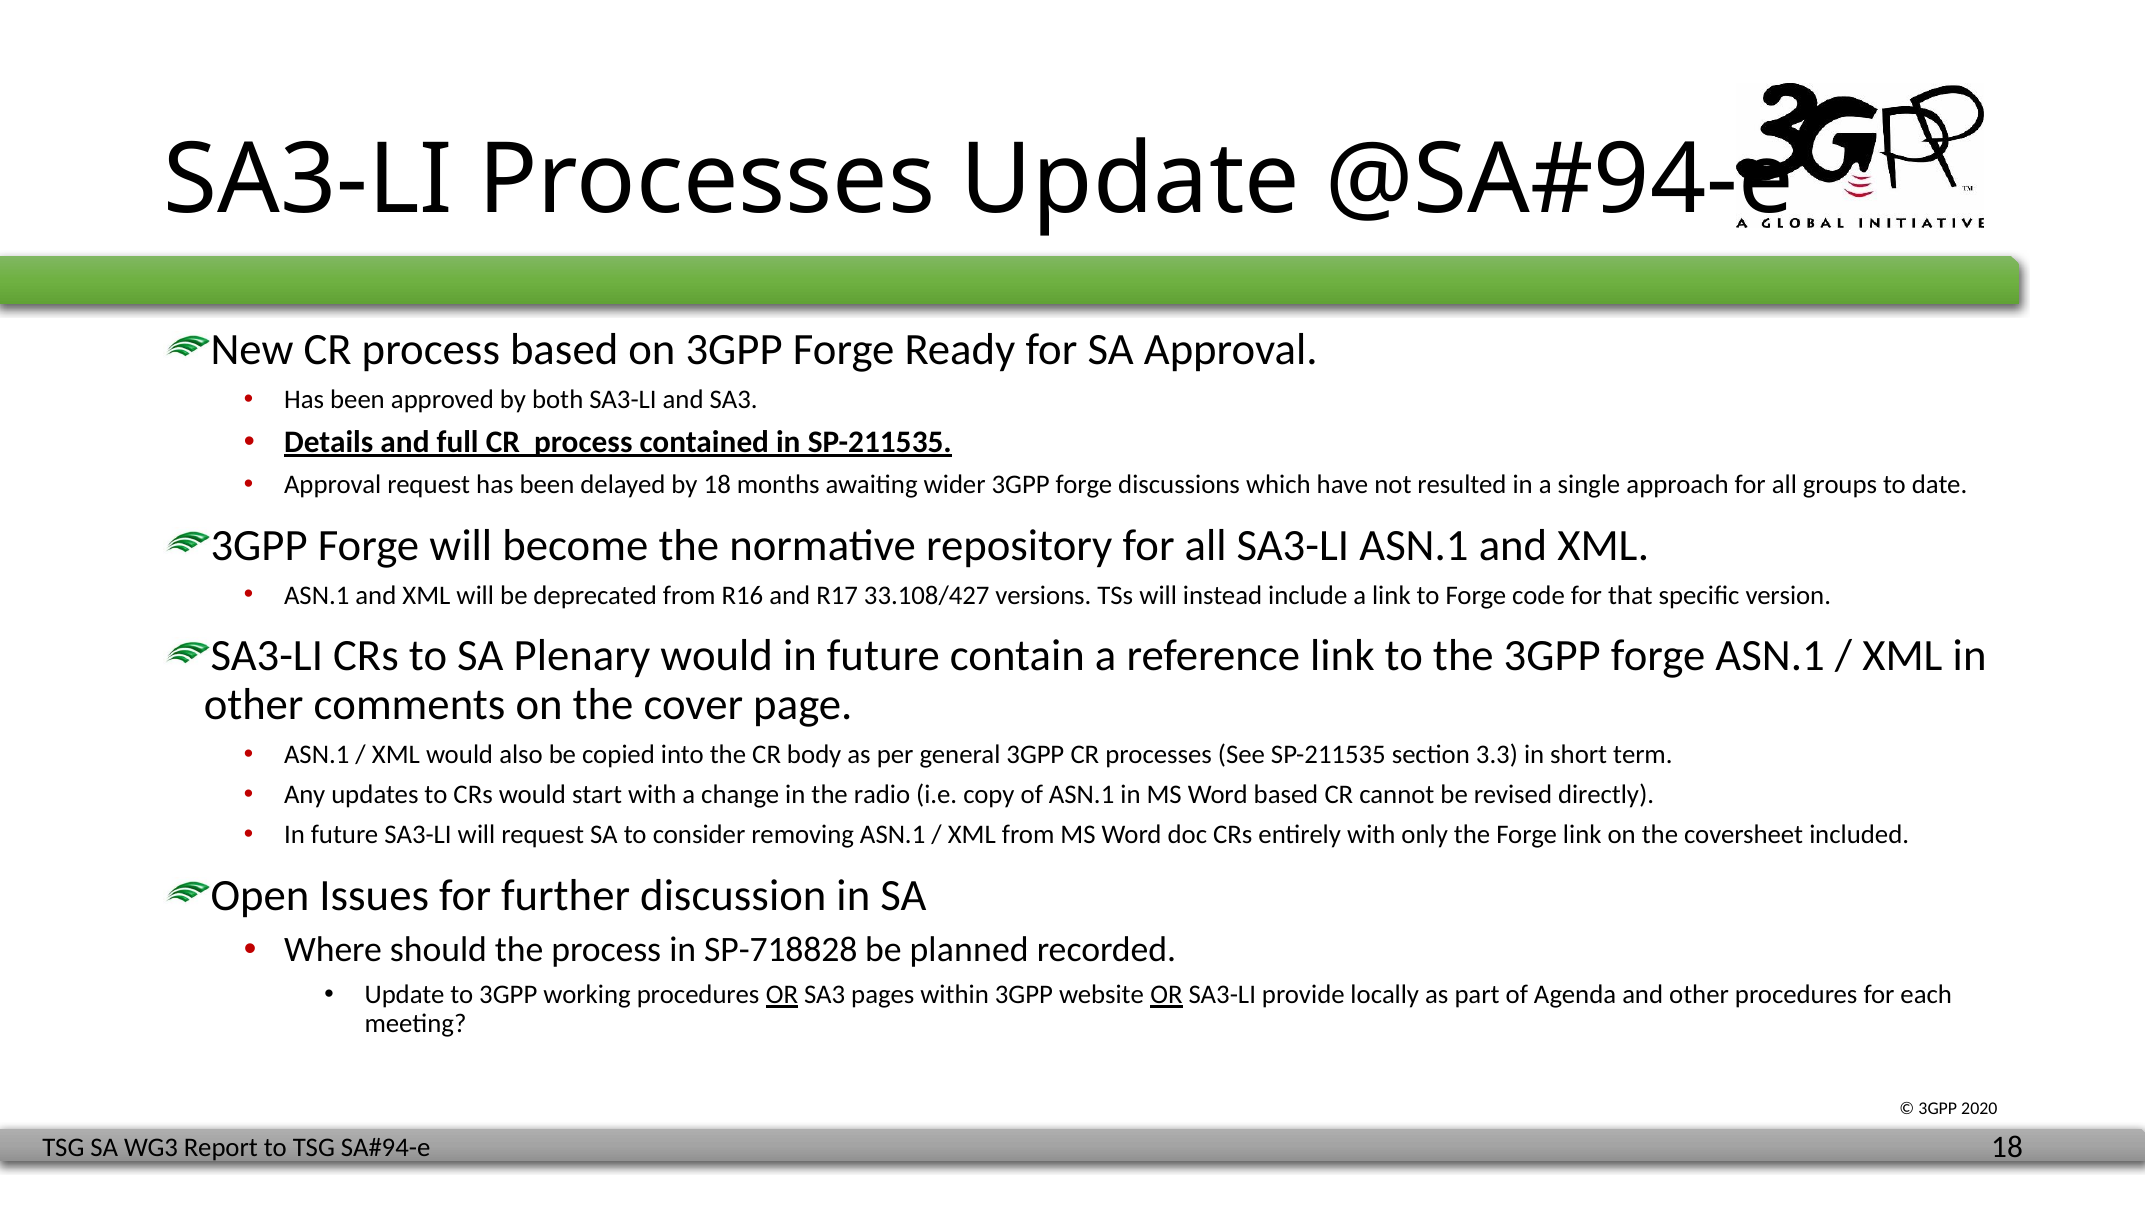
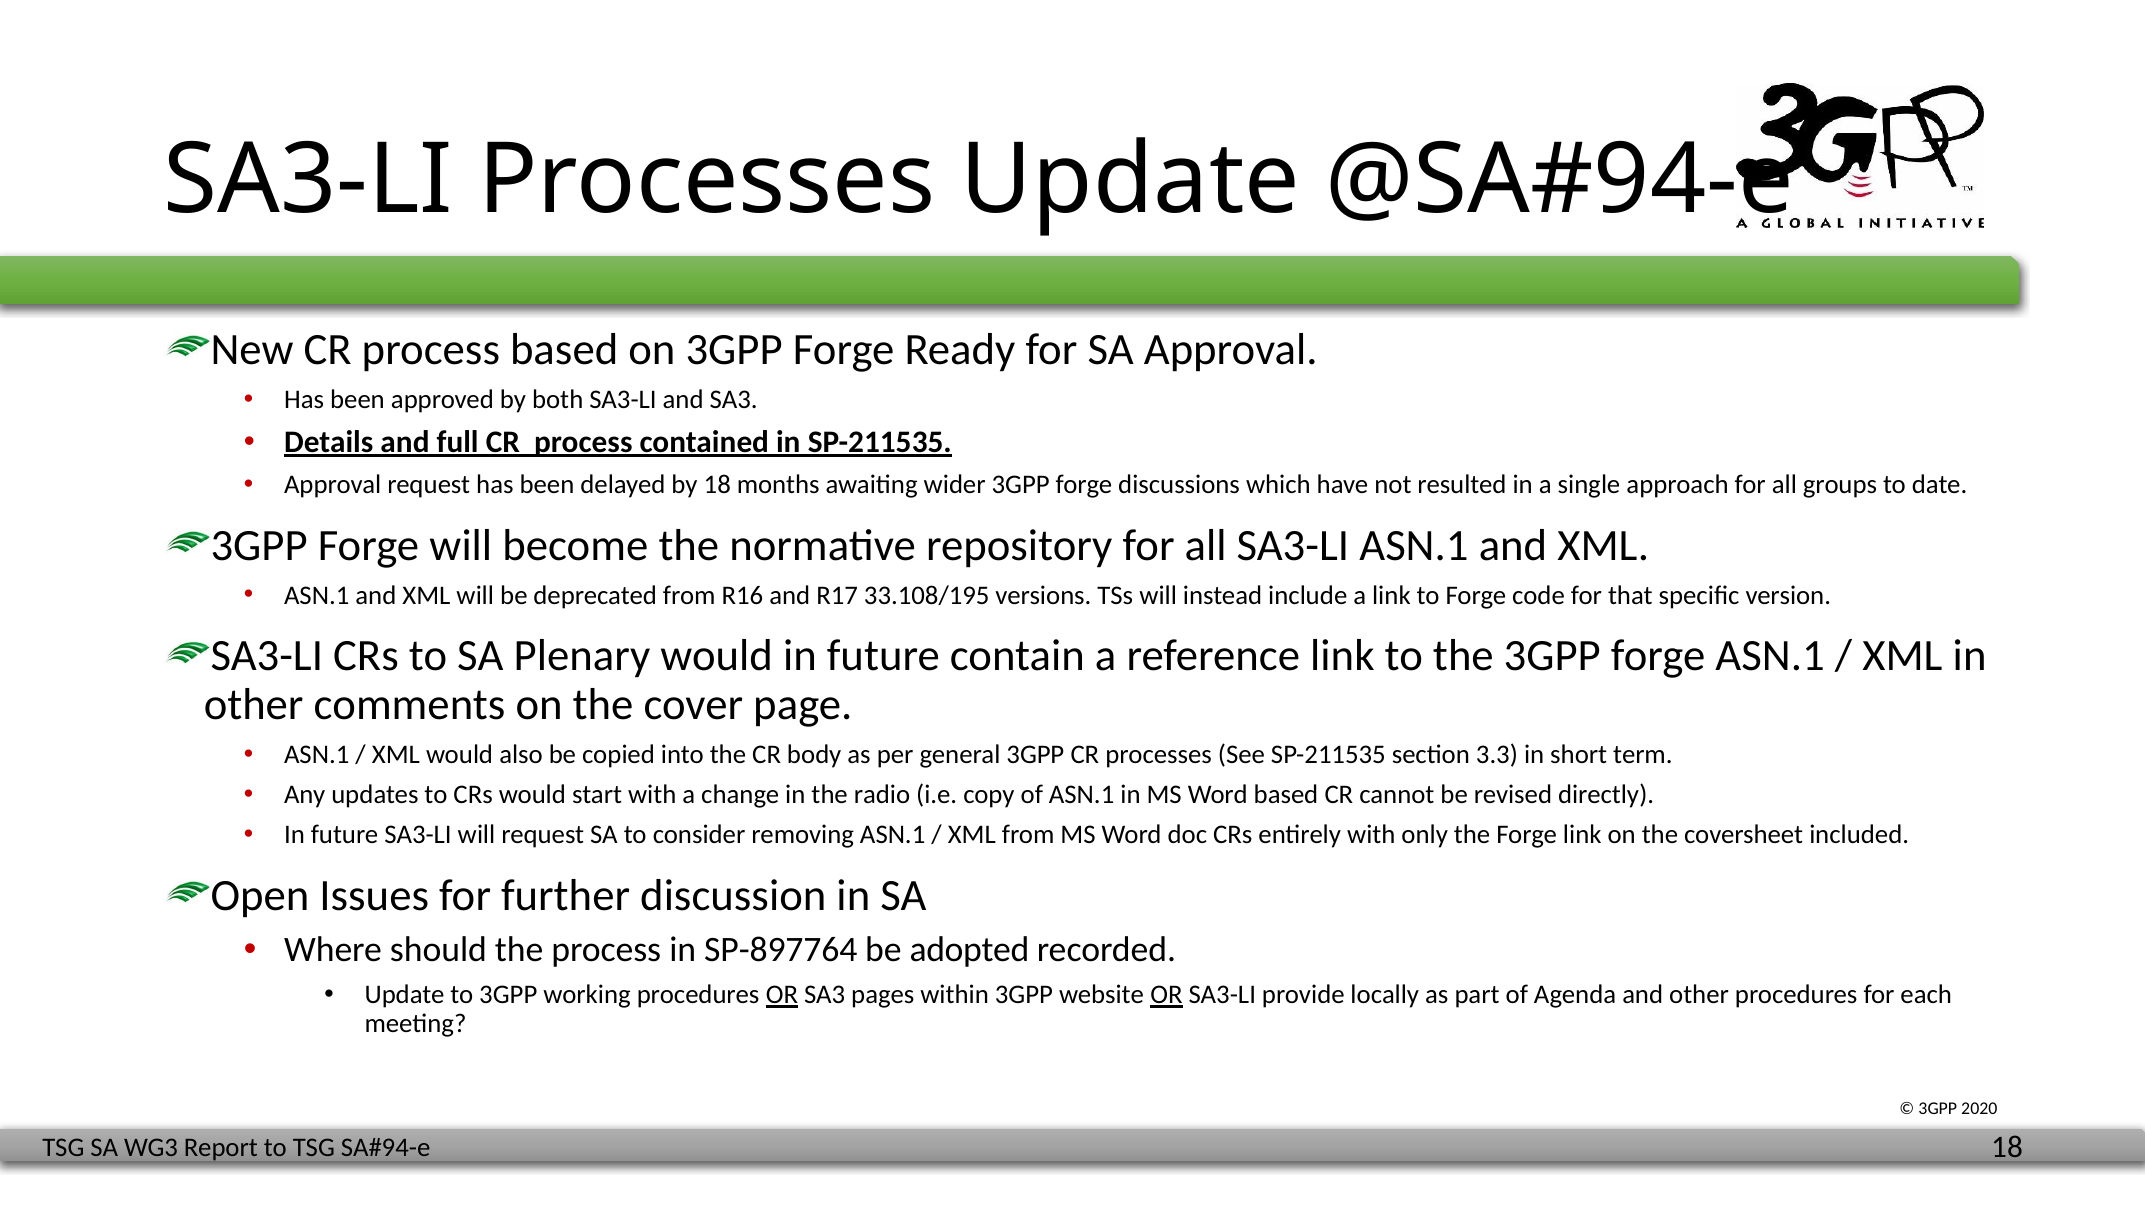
33.108/427: 33.108/427 -> 33.108/195 (927, 595)
SP-718828: SP-718828 -> SP-897764 (781, 950)
planned: planned -> adopted (969, 950)
